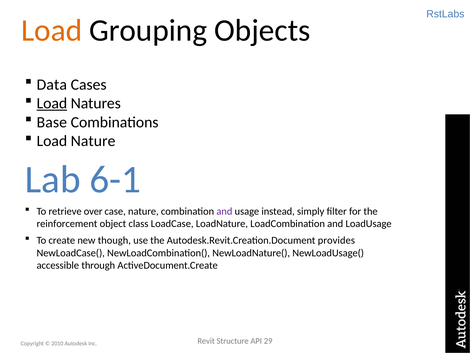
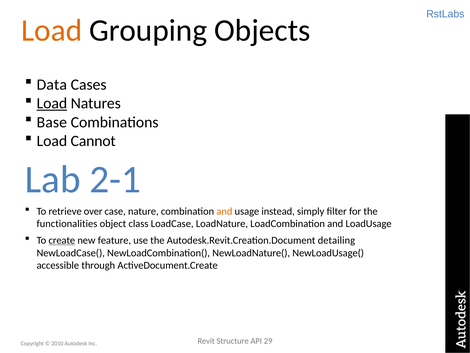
Load Nature: Nature -> Cannot (93, 141)
6-1: 6-1 -> 2-1 (115, 179)
and colour: purple -> orange (224, 211)
reinforcement: reinforcement -> functionalities (67, 224)
create underline: none -> present (62, 240)
though: though -> feature (114, 240)
provides: provides -> detailing (336, 240)
